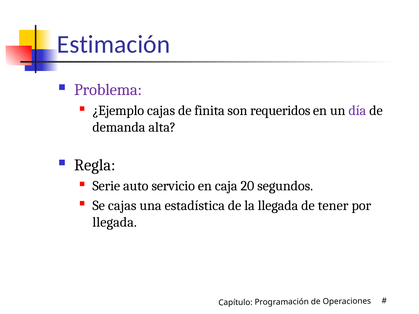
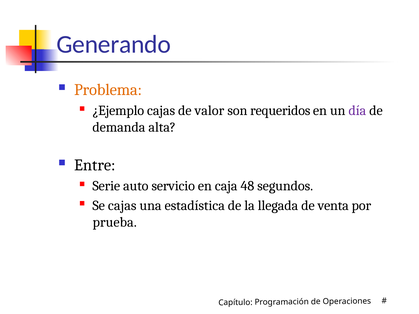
Estimación: Estimación -> Generando (114, 45)
Problema colour: purple -> orange (108, 90)
finita: finita -> valor (209, 111)
Regla: Regla -> Entre (95, 165)
20: 20 -> 48 (247, 186)
tener: tener -> venta (333, 206)
llegada: llegada -> prueba (115, 222)
